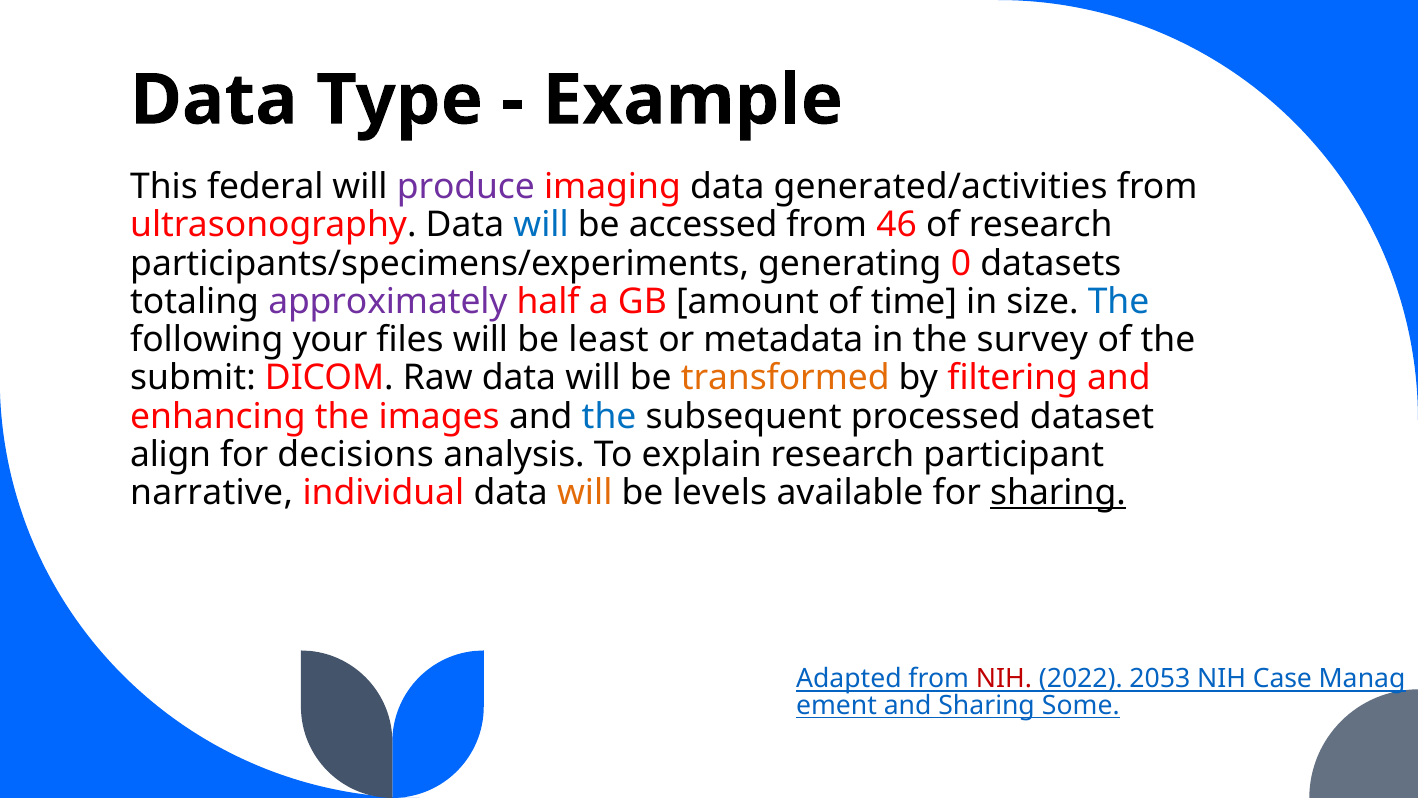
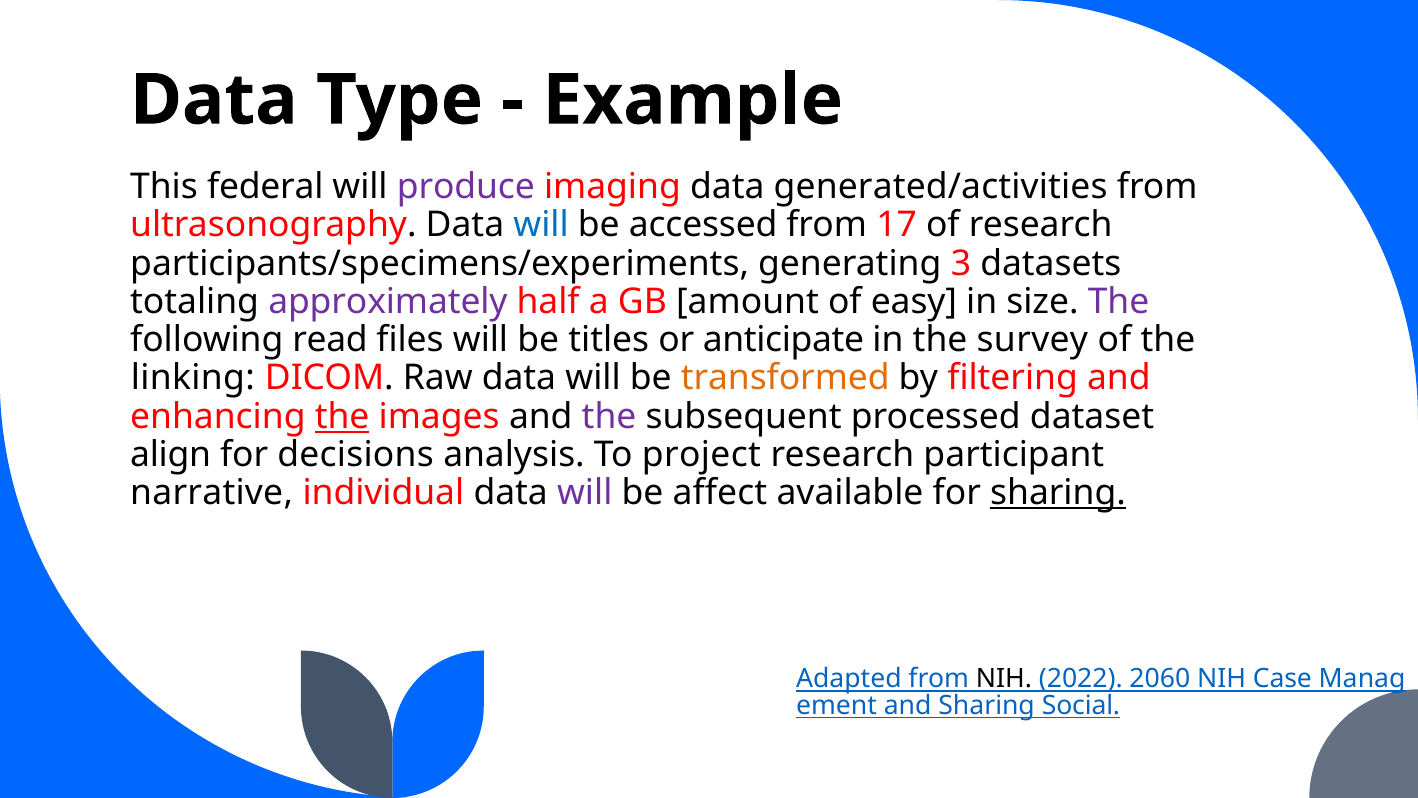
46: 46 -> 17 (897, 225)
0: 0 -> 3 (961, 263)
time: time -> easy (914, 302)
The colour: blue -> purple (1119, 302)
your: your -> read (330, 340)
least: least -> titles (609, 340)
metadata: metadata -> anticipate (783, 340)
submit: submit -> linking (193, 378)
the underline: none -> present (342, 416)
the colour: blue -> purple (609, 416)
explain: explain -> project (701, 455)
will colour: orange -> purple (585, 493)
levels: levels -> affect (720, 493)
NIH colour: red -> black (1004, 679)
2053: 2053 -> 2060 (1160, 679)
Some: Some -> Social (1081, 705)
